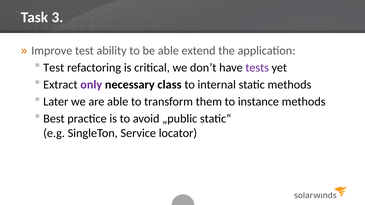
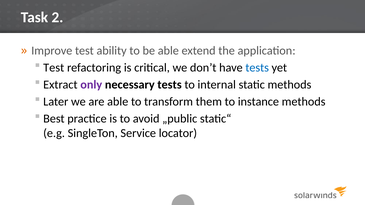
3: 3 -> 2 (57, 17)
tests colour: purple -> blue (257, 68)
necessary class: class -> tests (170, 85)
